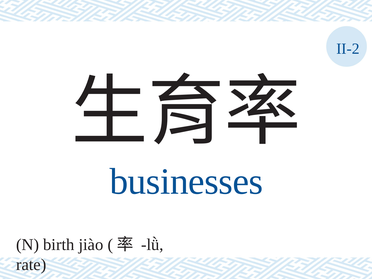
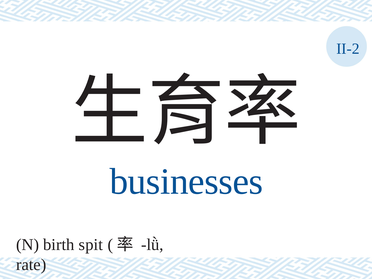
jiào: jiào -> spit (91, 245)
